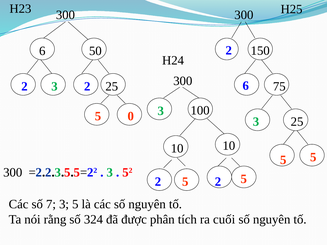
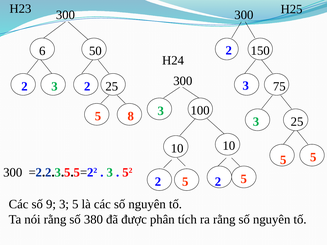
2 3 6: 6 -> 3 (246, 86)
0: 0 -> 8 (131, 116)
7: 7 -> 9 (51, 204)
324: 324 -> 380 (93, 220)
ra cuối: cuối -> rằng (224, 220)
